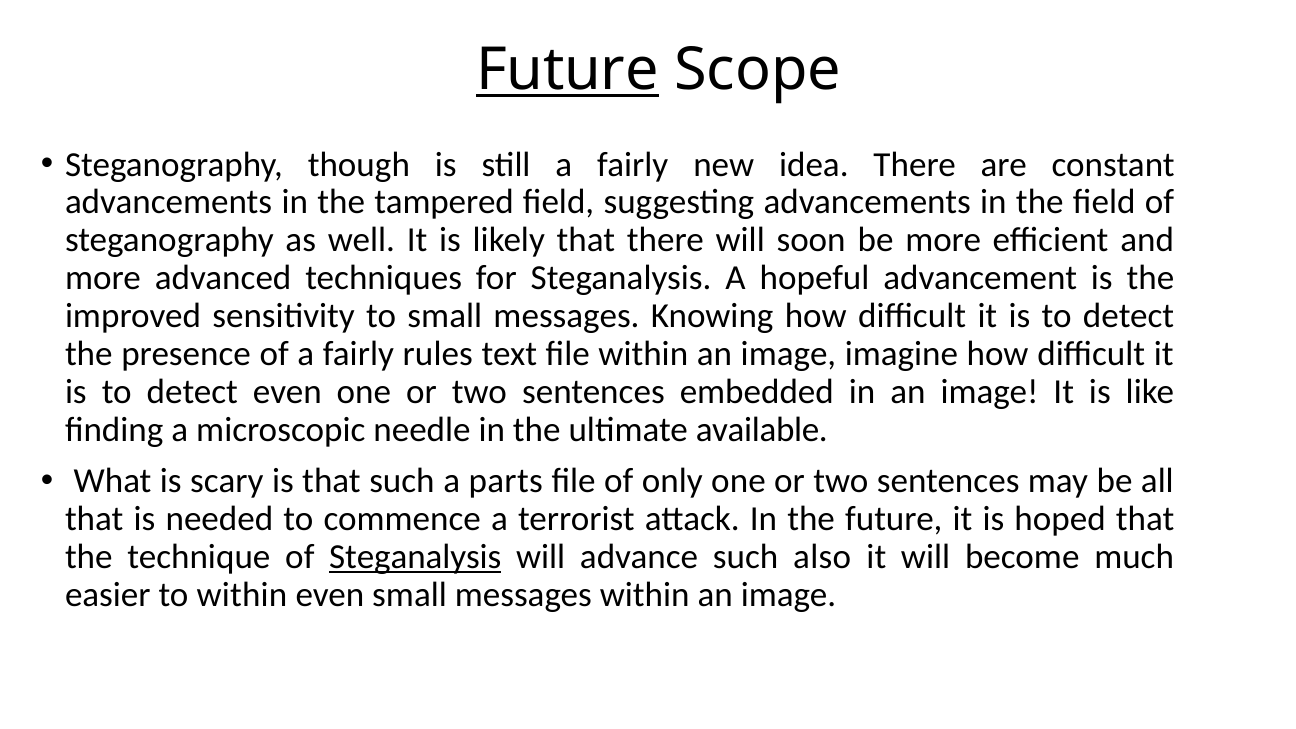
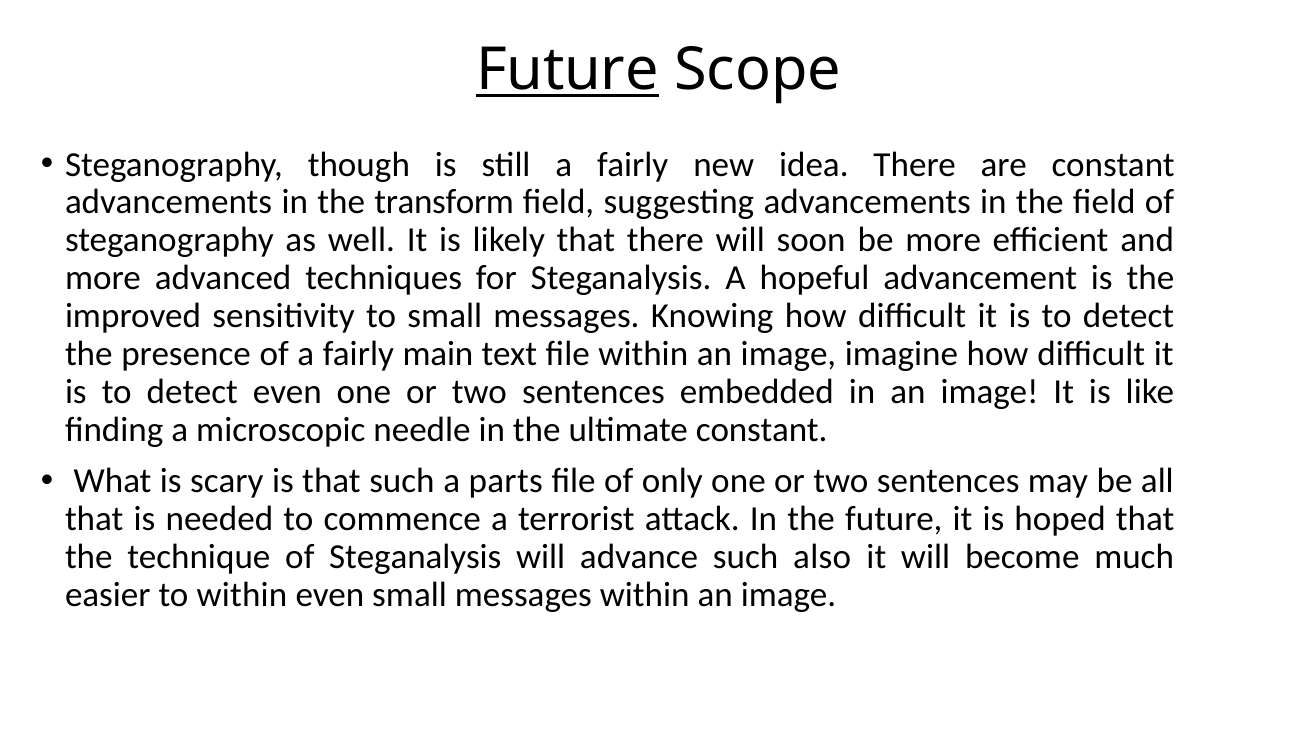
tampered: tampered -> transform (444, 202)
rules: rules -> main (438, 354)
ultimate available: available -> constant (762, 430)
Steganalysis underline: present -> none (415, 557)
